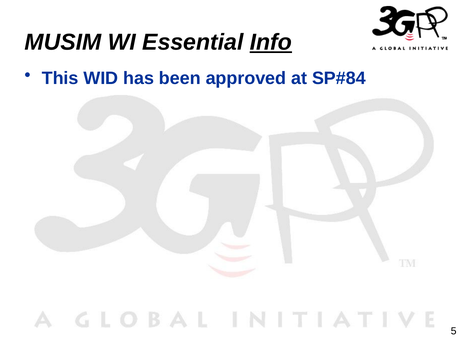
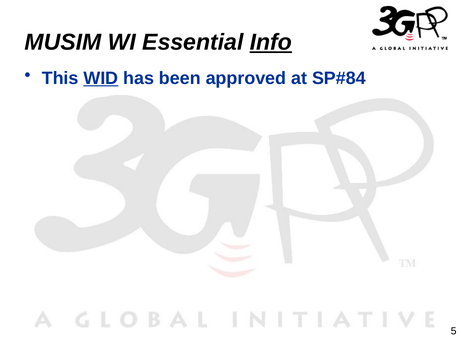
WID underline: none -> present (101, 78)
